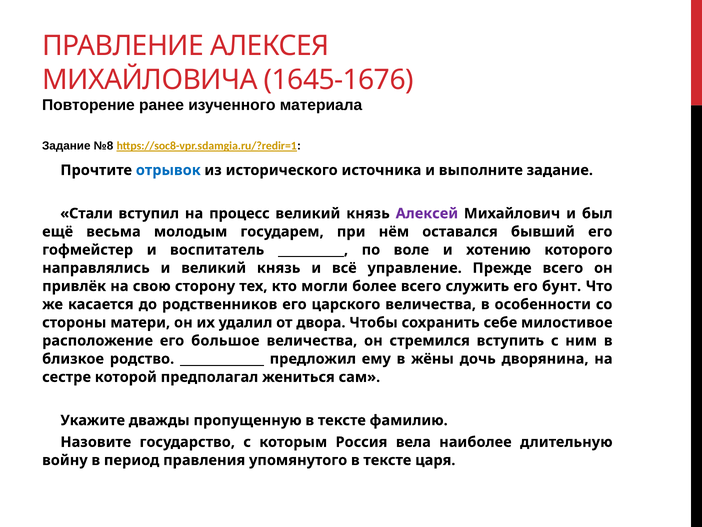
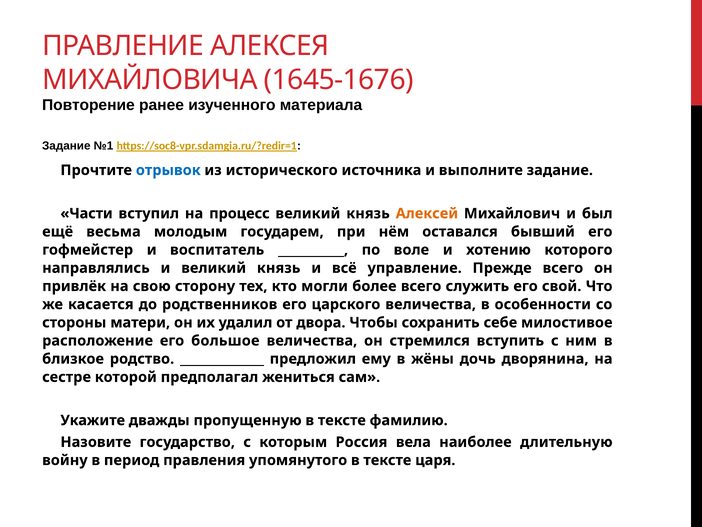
№8: №8 -> №1 (104, 146)
Стали: Стали -> Части (87, 213)
Алексей colour: purple -> orange (427, 213)
бунт: бунт -> свой (562, 286)
